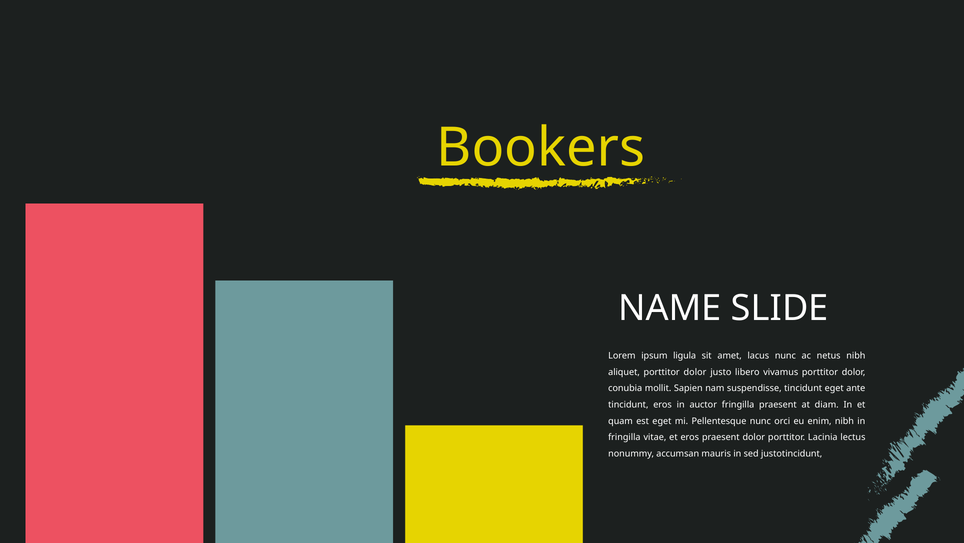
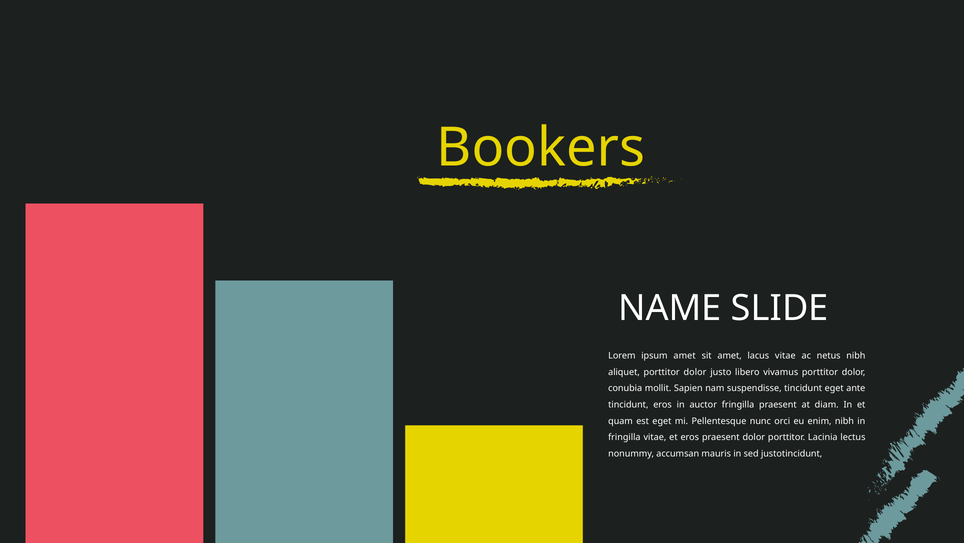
ipsum ligula: ligula -> amet (685, 355)
lacus nunc: nunc -> vitae (785, 355)
